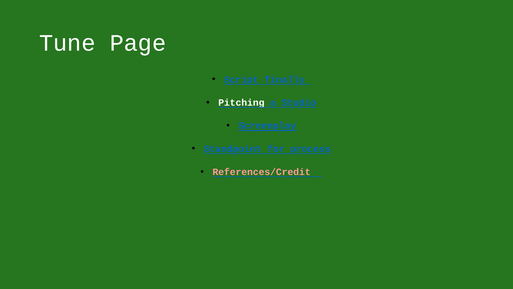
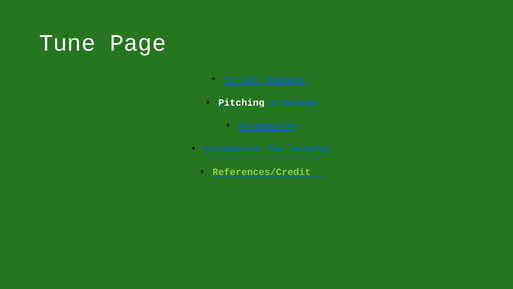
finally: finally -> changes (285, 79)
Studio: Studio -> Screen (299, 103)
process: process -> helpful (311, 149)
References/Credit colour: pink -> light green (262, 172)
